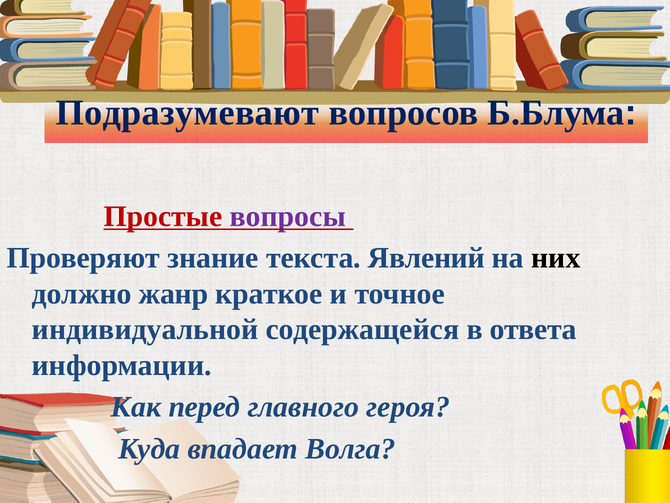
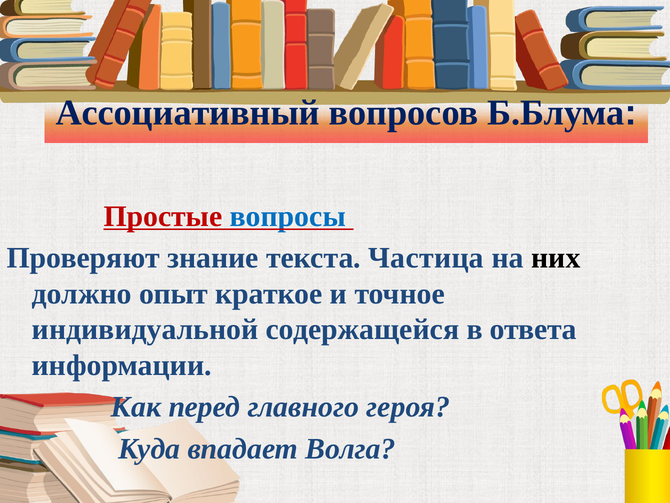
Подразумевают: Подразумевают -> Ассоциативный (188, 112)
вопросы colour: purple -> blue (288, 216)
Явлений: Явлений -> Частица (426, 258)
жанр: жанр -> опыт (174, 293)
